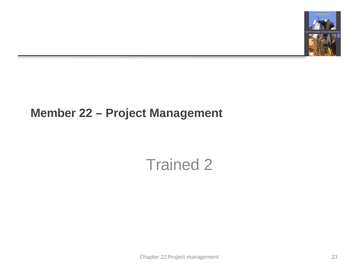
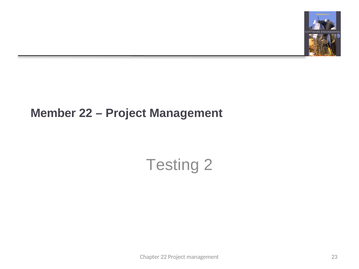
Trained: Trained -> Testing (173, 165)
